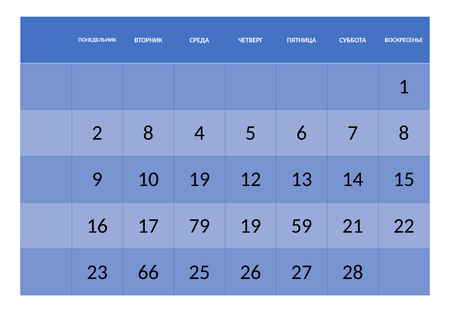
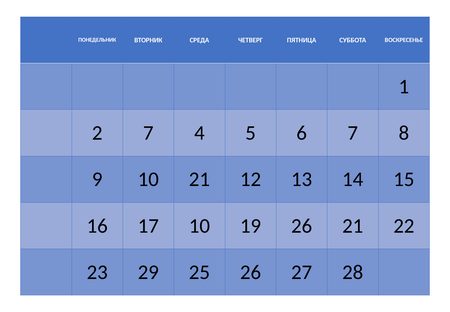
2 8: 8 -> 7 (148, 133)
10 19: 19 -> 21 (199, 179)
17 79: 79 -> 10 (199, 225)
19 59: 59 -> 26 (302, 225)
66: 66 -> 29 (148, 272)
